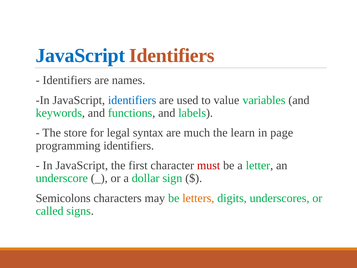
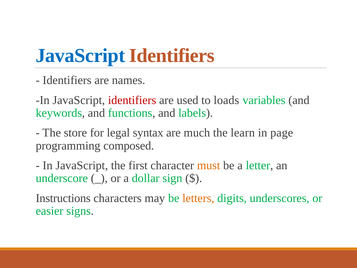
identifiers colour: blue -> red (132, 100)
value: value -> loads (226, 100)
programming identifiers: identifiers -> composed (129, 145)
must colour: red -> orange (209, 165)
Semicolons: Semicolons -> Instructions (63, 198)
called: called -> easier (50, 211)
